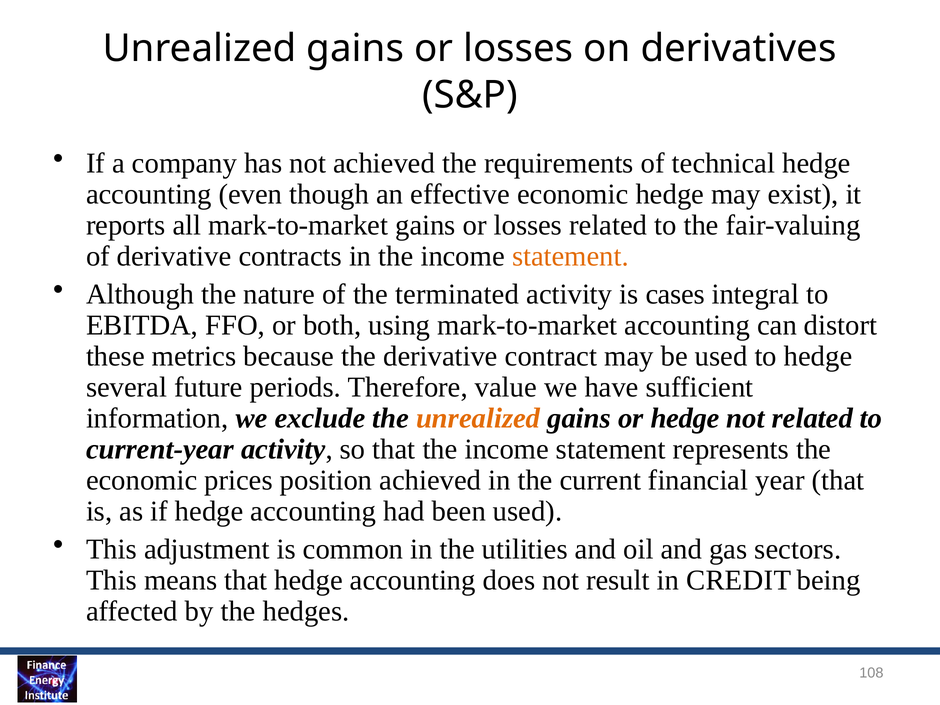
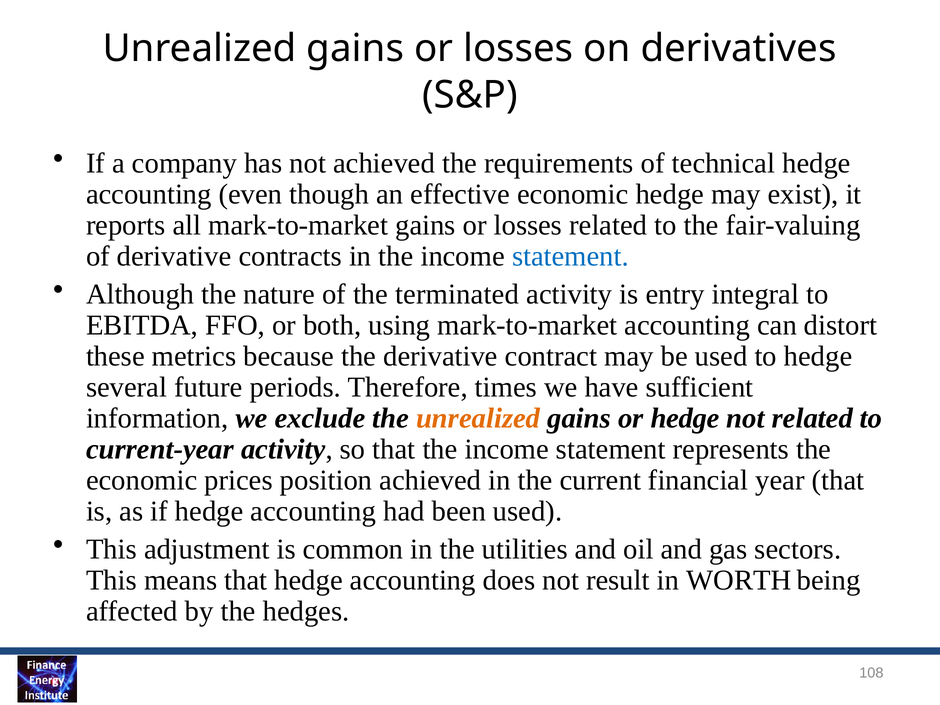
statement colour: orange -> blue (570, 256)
cases: cases -> entry (675, 294)
value: value -> times (506, 387)
CREDIT: CREDIT -> WORTH (739, 580)
